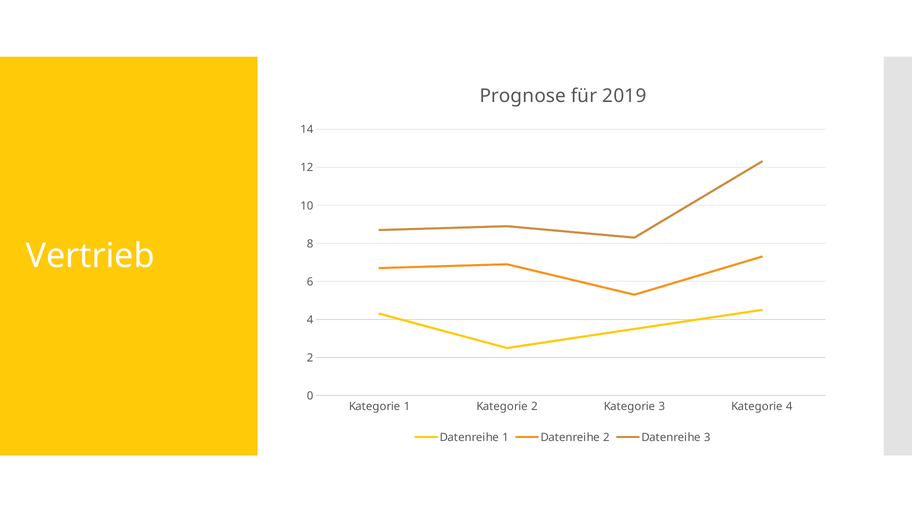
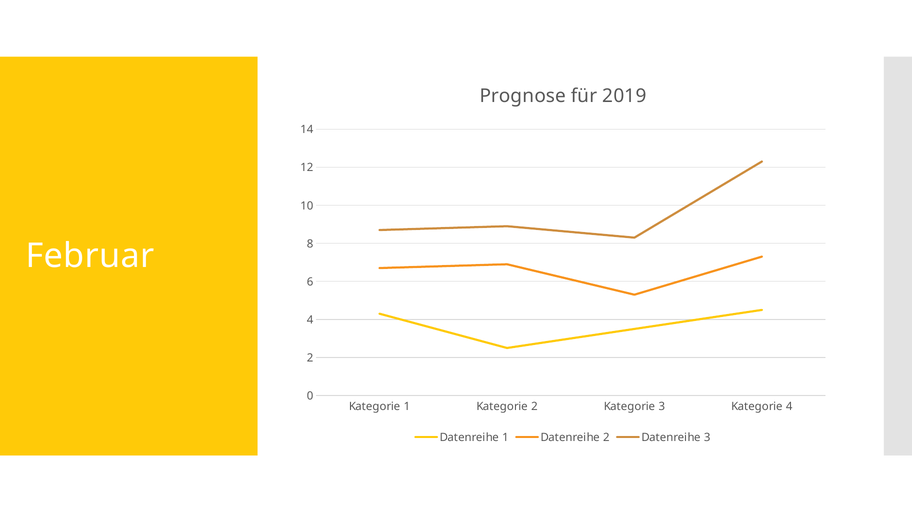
Vertrieb: Vertrieb -> Februar (90, 256)
